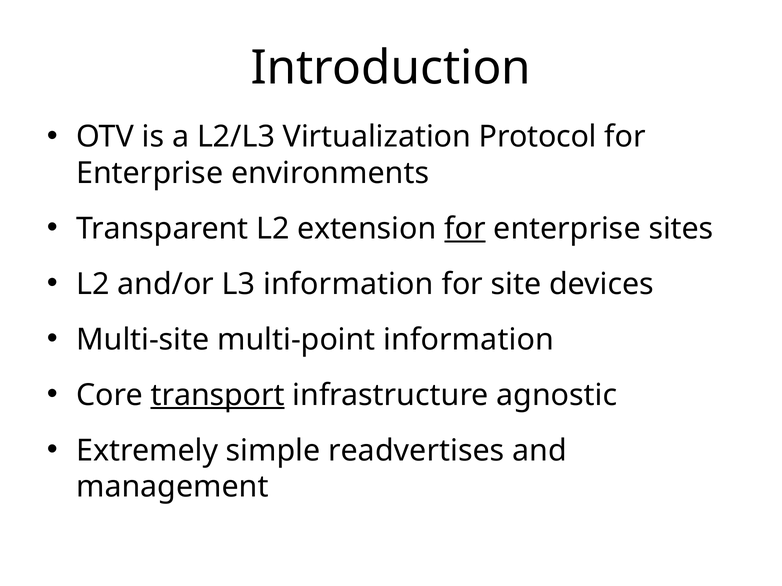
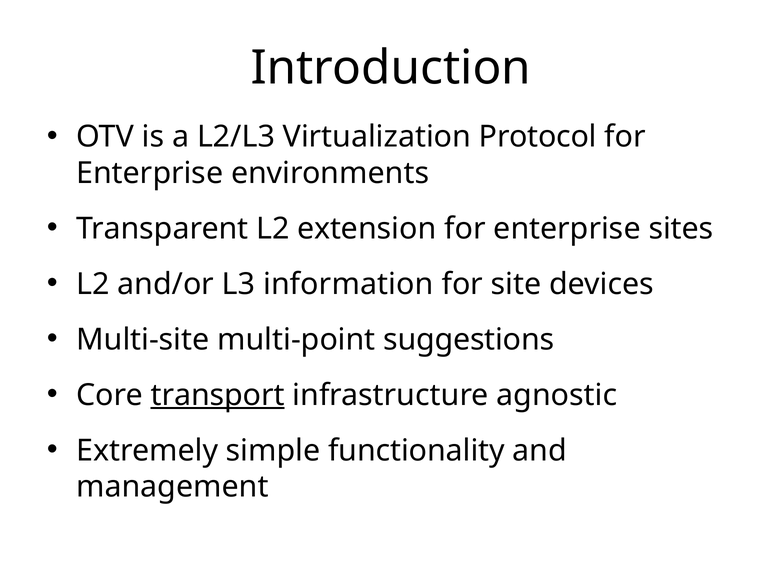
for underline: present -> none (465, 229)
multi-point information: information -> suggestions (469, 340)
readvertises: readvertises -> functionality (416, 451)
